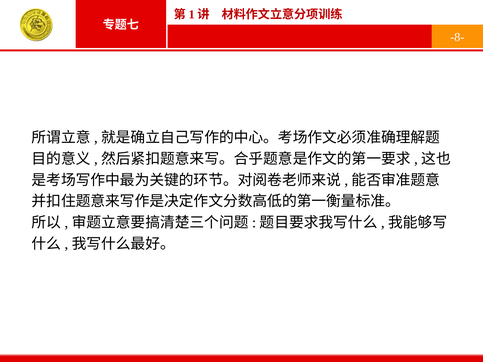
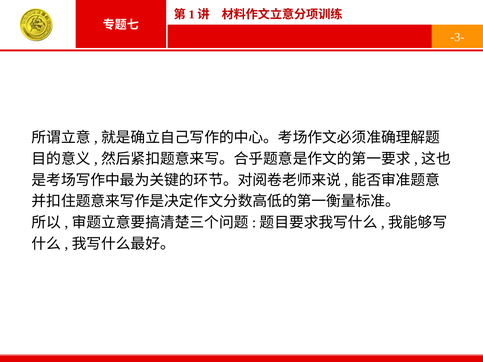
-8-: -8- -> -3- (457, 37)
